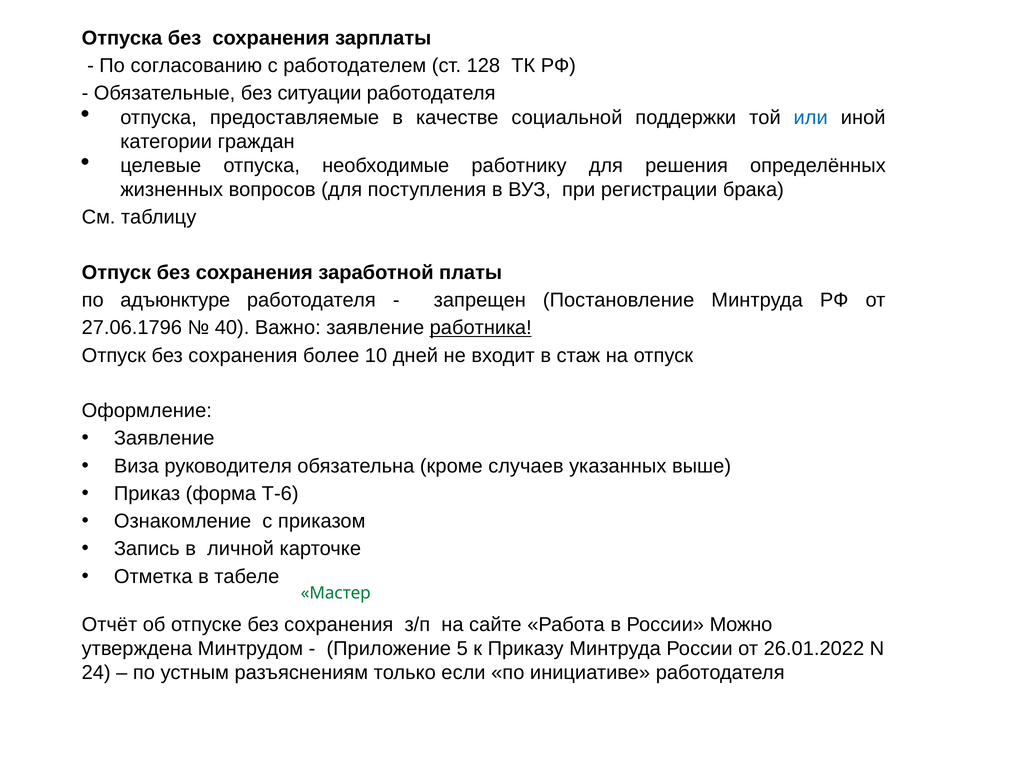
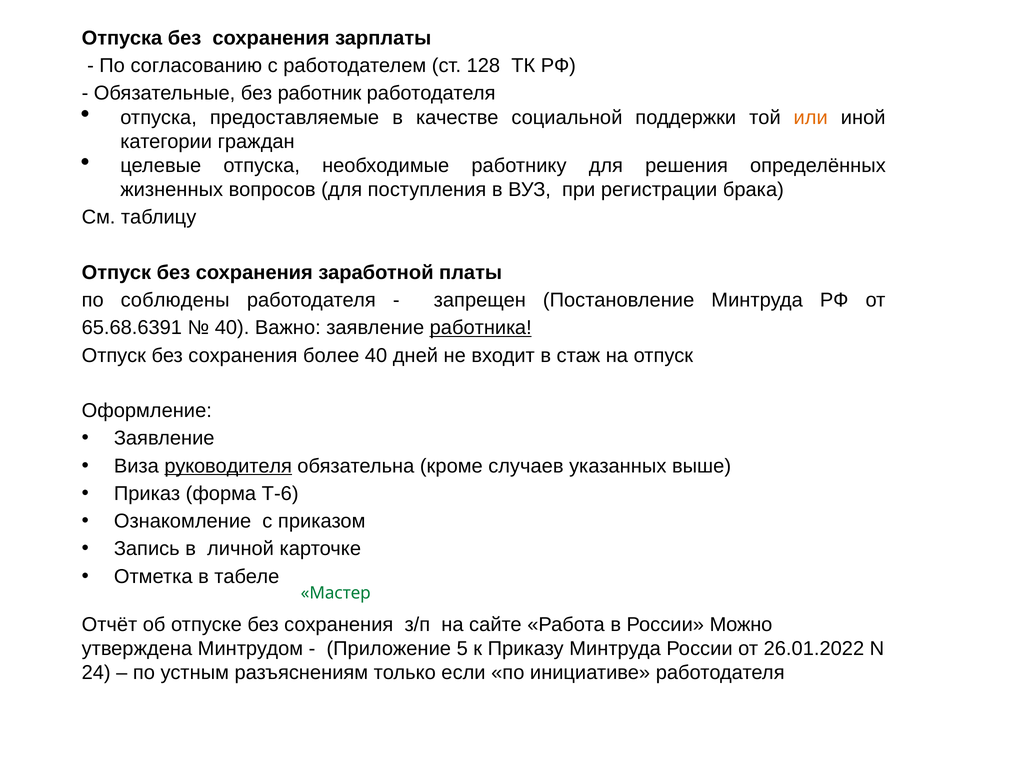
ситуации: ситуации -> работник (320, 93)
или colour: blue -> orange (811, 117)
адъюнктуре: адъюнктуре -> соблюдены (175, 300)
27.06.1796: 27.06.1796 -> 65.68.6391 (132, 328)
более 10: 10 -> 40 (376, 356)
руководителя underline: none -> present (228, 466)
